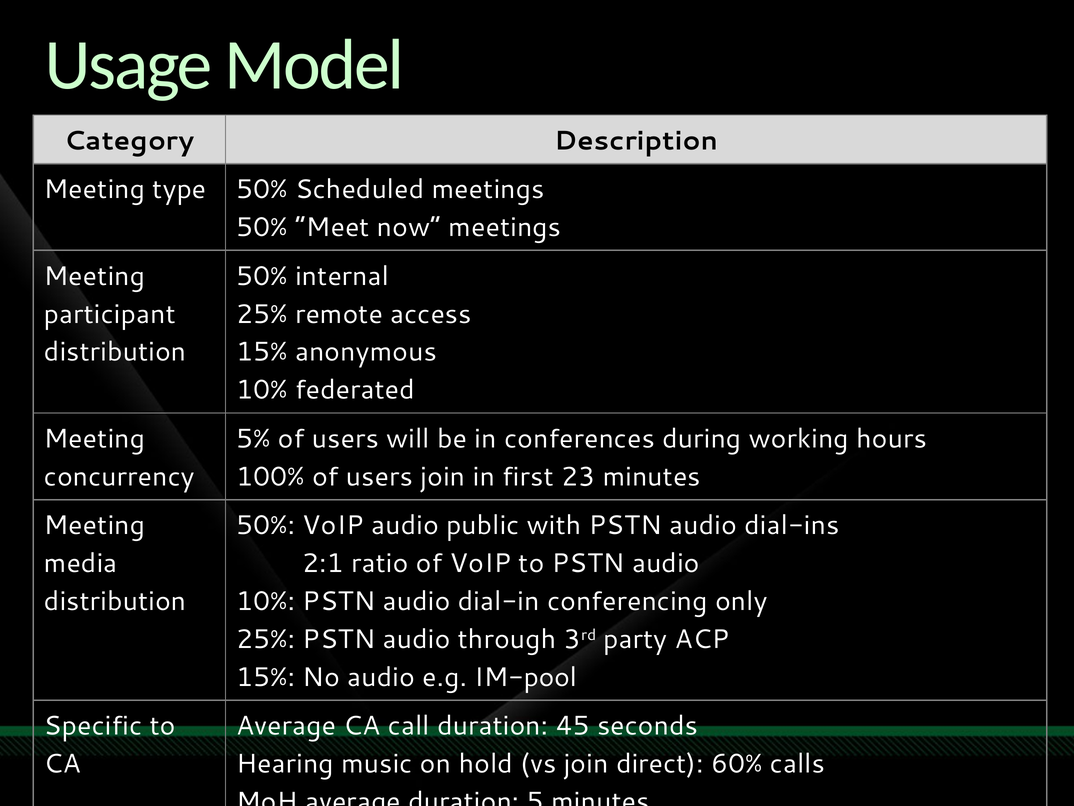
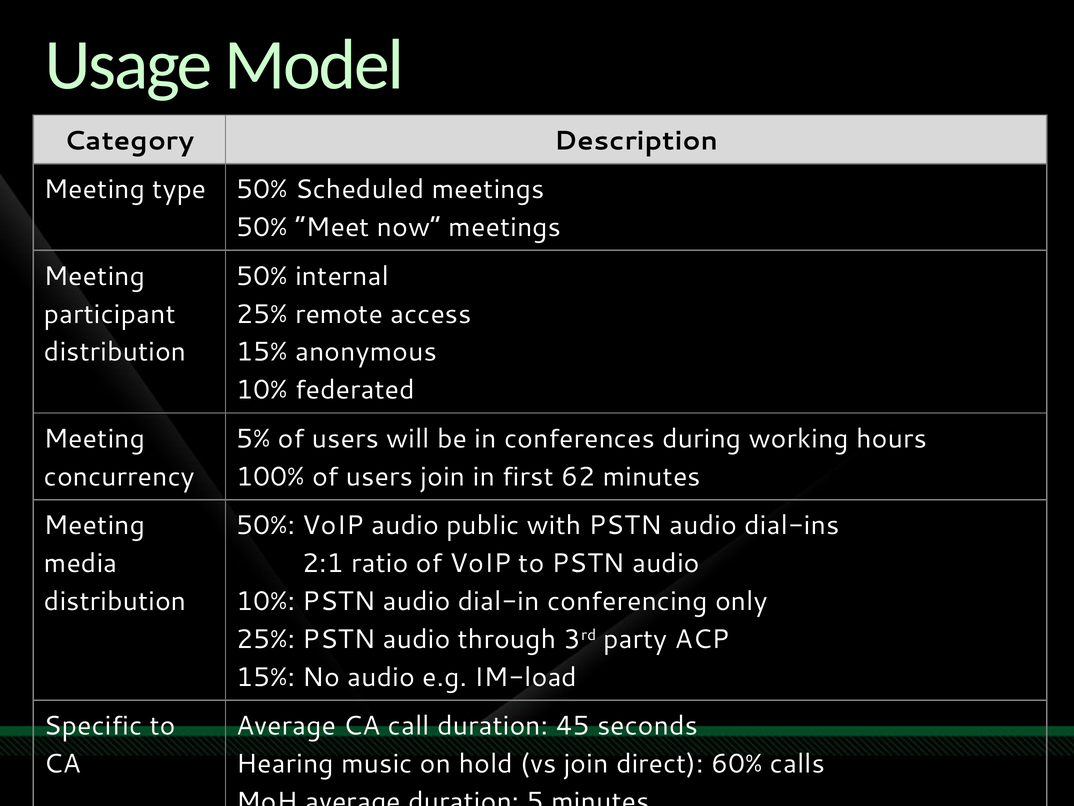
23: 23 -> 62 (578, 476)
IM-pool: IM-pool -> IM-load (526, 677)
